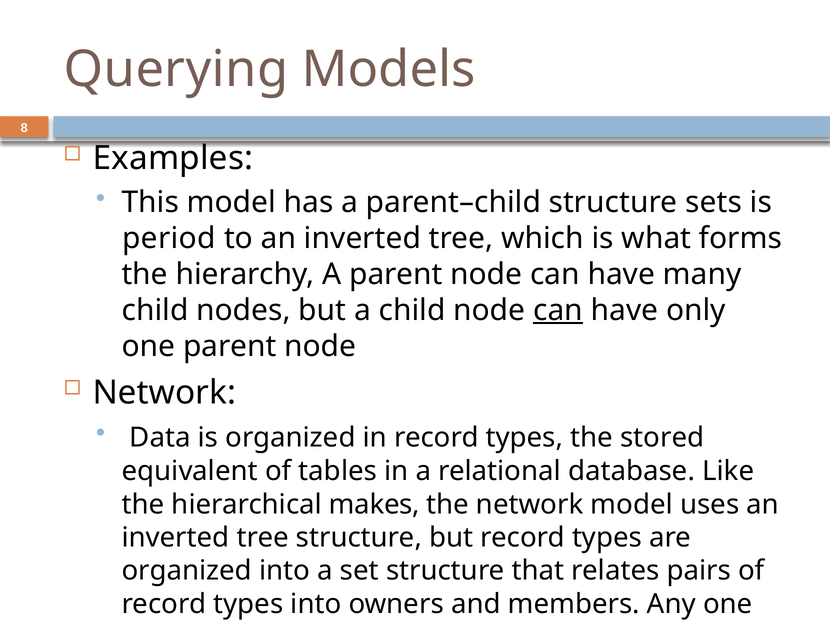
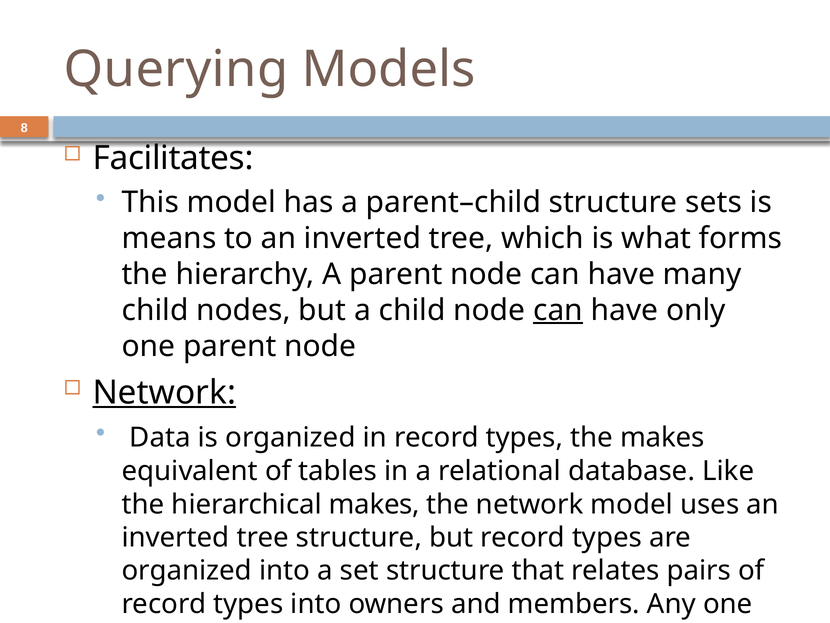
Examples: Examples -> Facilitates (173, 158)
period: period -> means (169, 238)
Network underline: none -> present (164, 392)
the stored: stored -> makes (662, 437)
